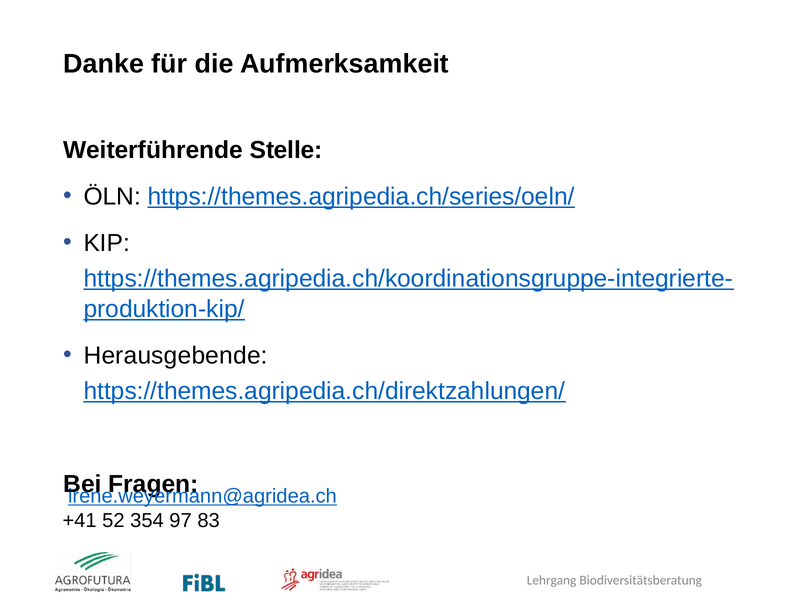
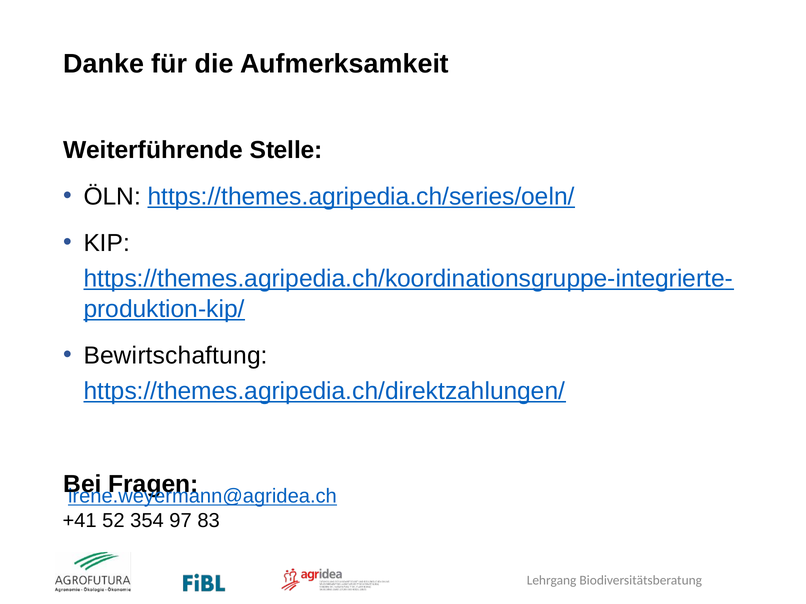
Herausgebende: Herausgebende -> Bewirtschaftung (176, 356)
